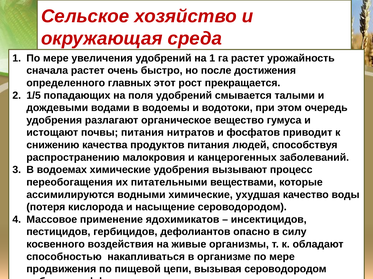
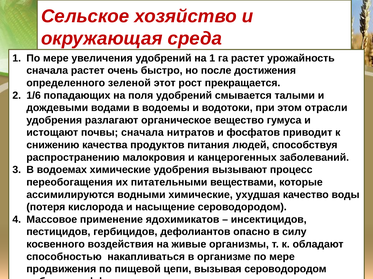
главных: главных -> зеленой (129, 83)
1/5: 1/5 -> 1/6 (34, 96)
очередь: очередь -> отрасли (326, 108)
почвы питания: питания -> сначала (142, 133)
